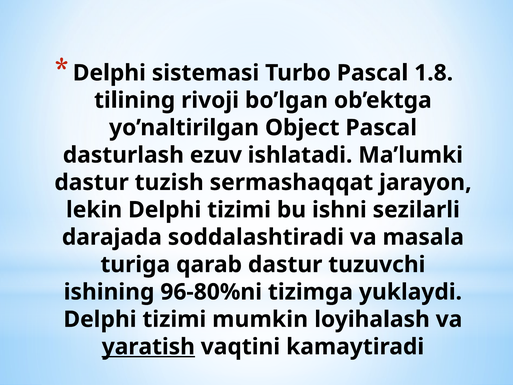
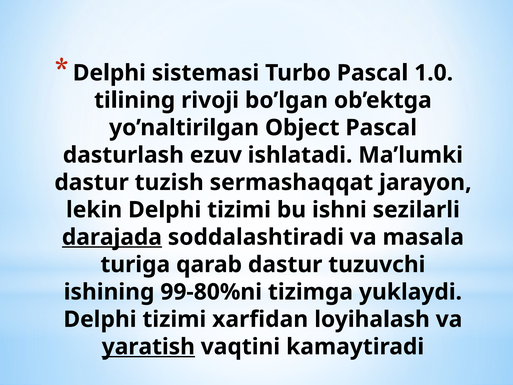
1.8: 1.8 -> 1.0 (434, 73)
darajada underline: none -> present (112, 237)
96-80%ni: 96-80%ni -> 99-80%ni (211, 292)
mumkin: mumkin -> xarfidan (260, 319)
